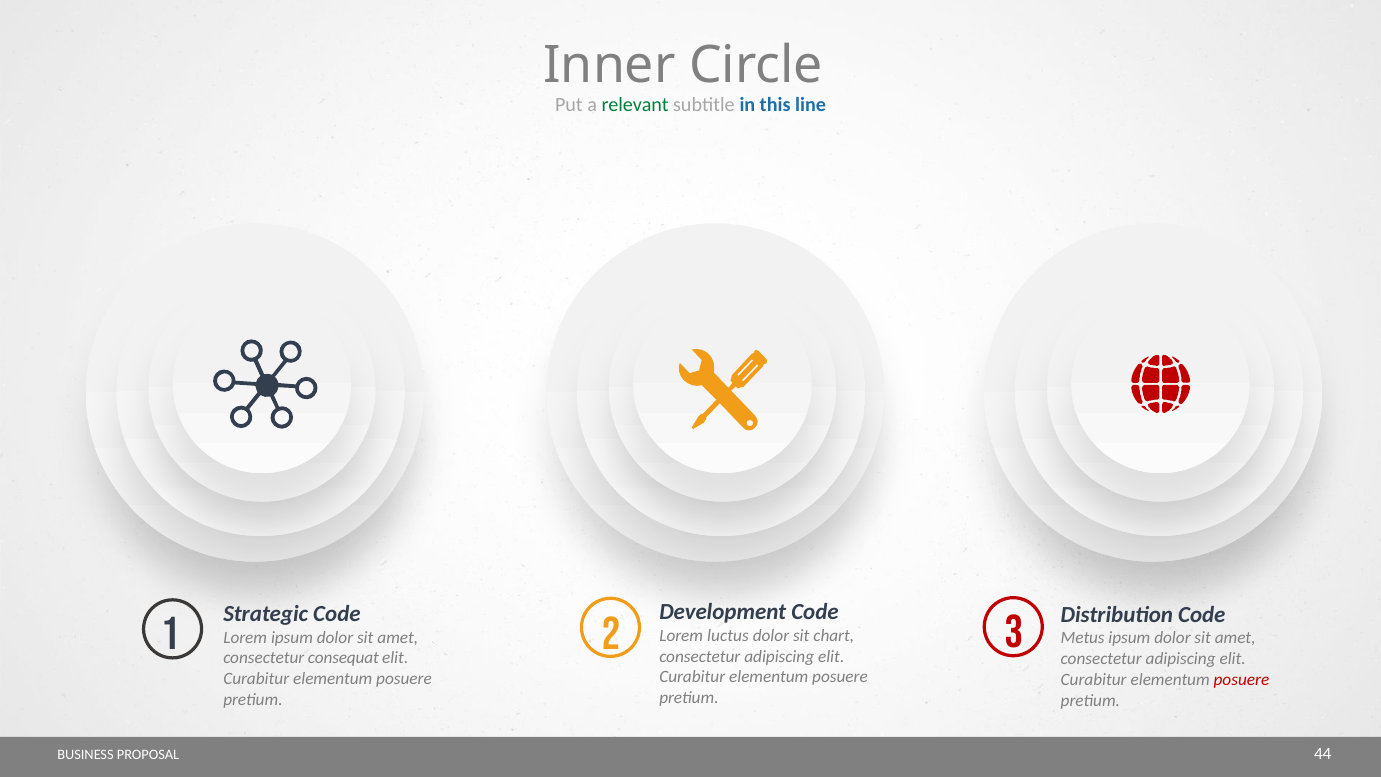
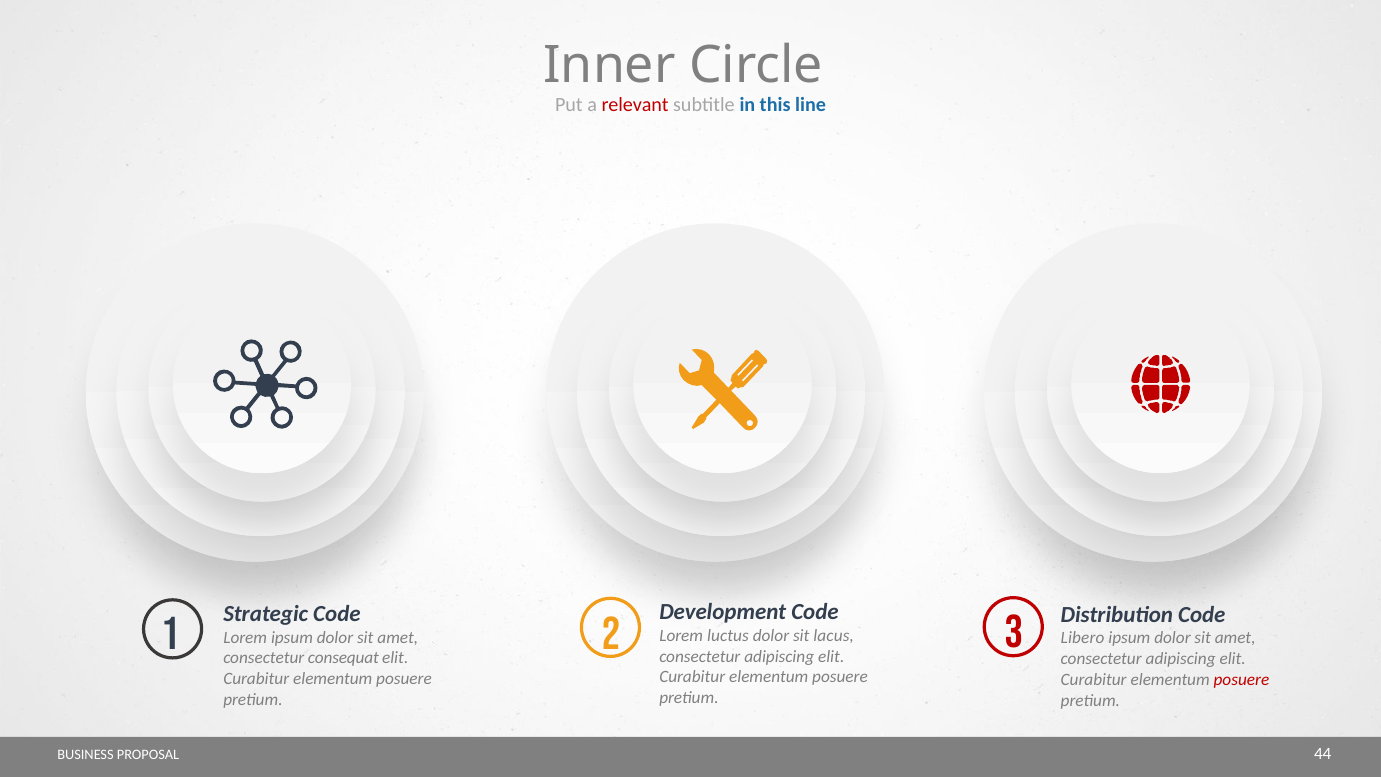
relevant colour: green -> red (635, 105)
chart: chart -> lacus (834, 636)
Metus: Metus -> Libero (1083, 638)
